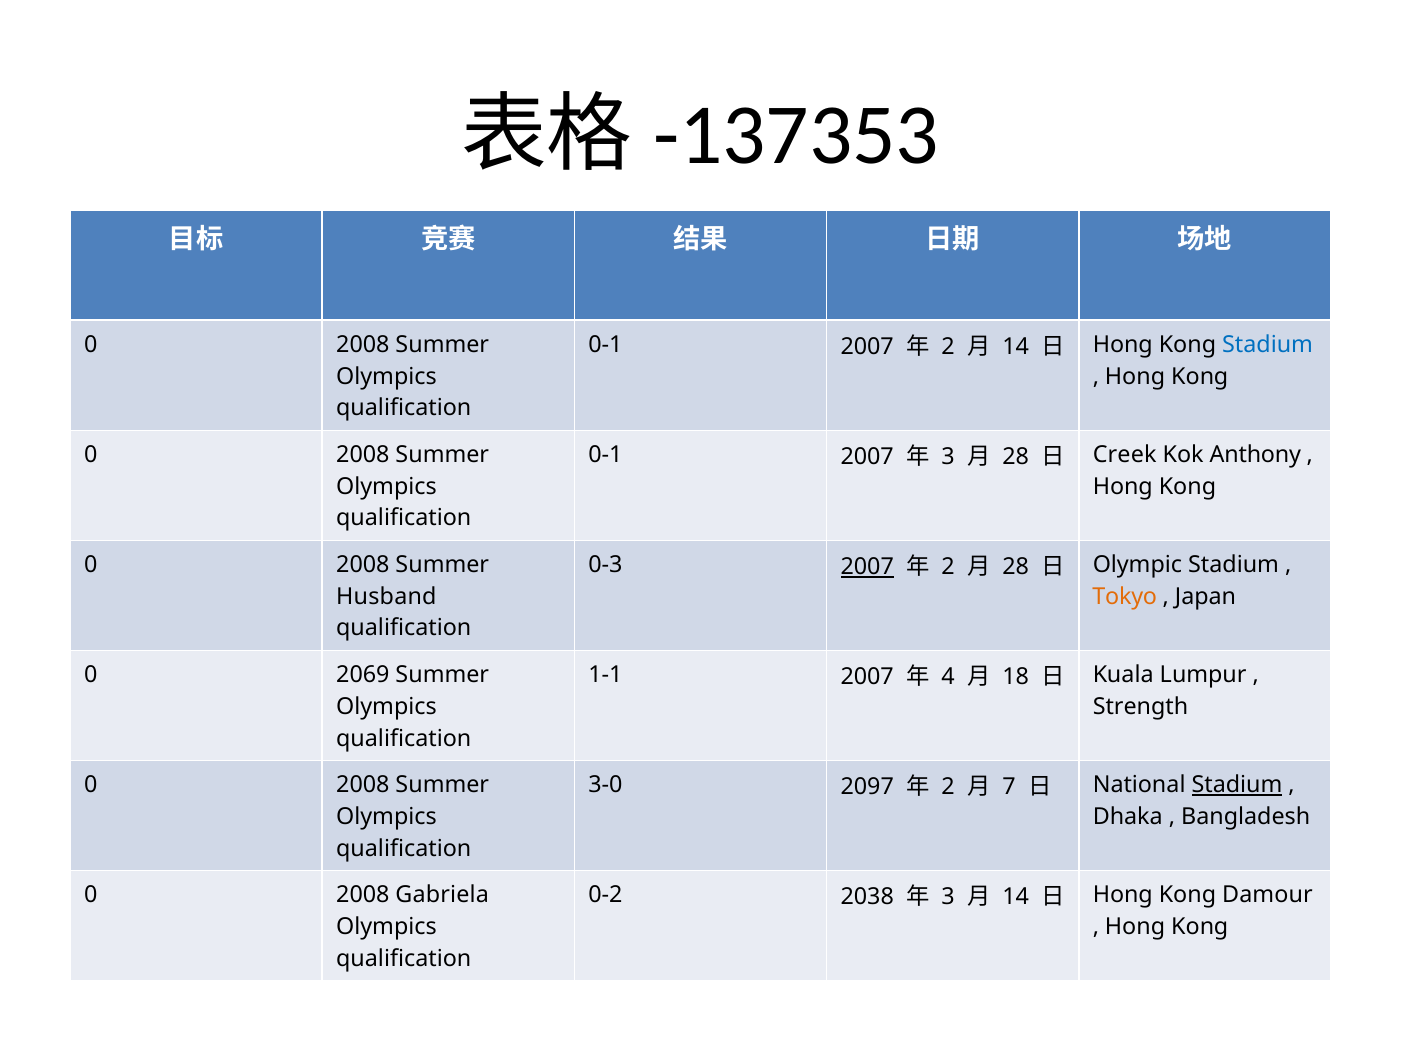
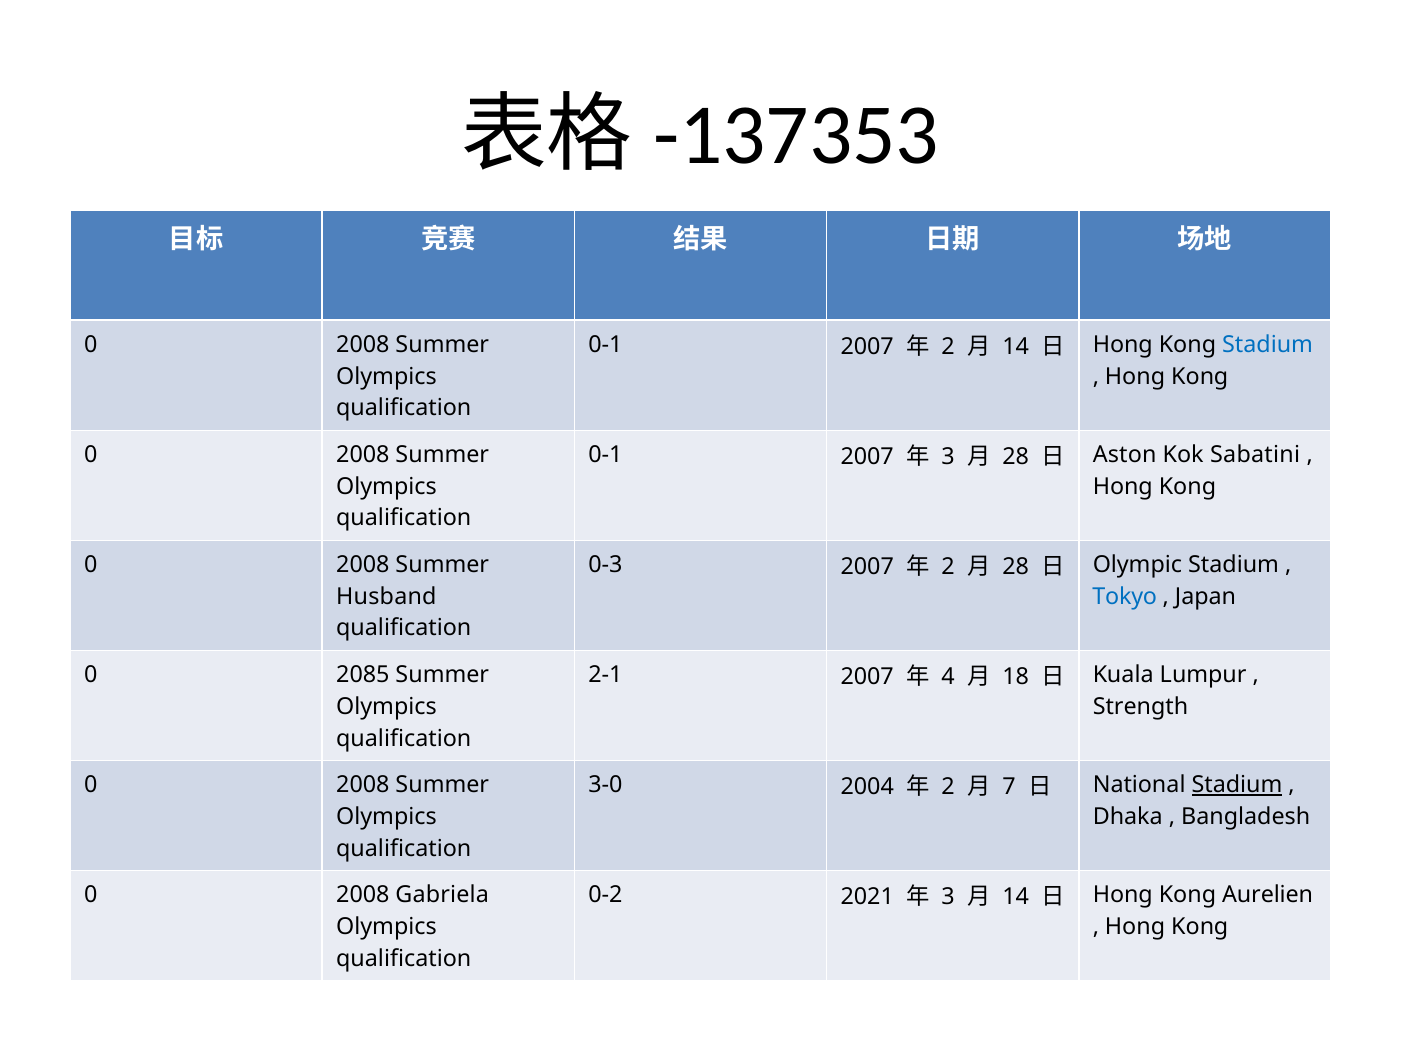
Creek: Creek -> Aston (1125, 455)
Anthony: Anthony -> Sabatini (1255, 455)
2007 underline: present -> none (867, 567)
Tokyo colour: orange -> blue (1125, 596)
2069: 2069 -> 2085 (363, 675)
1-1: 1-1 -> 2-1 (605, 675)
2097: 2097 -> 2004 (867, 787)
2038: 2038 -> 2021 (867, 897)
Damour: Damour -> Aurelien (1268, 895)
